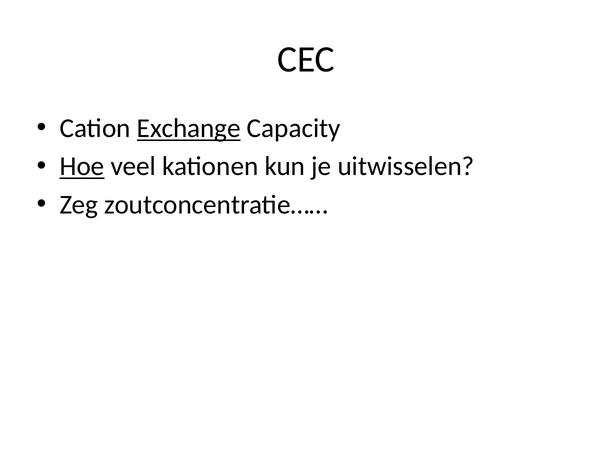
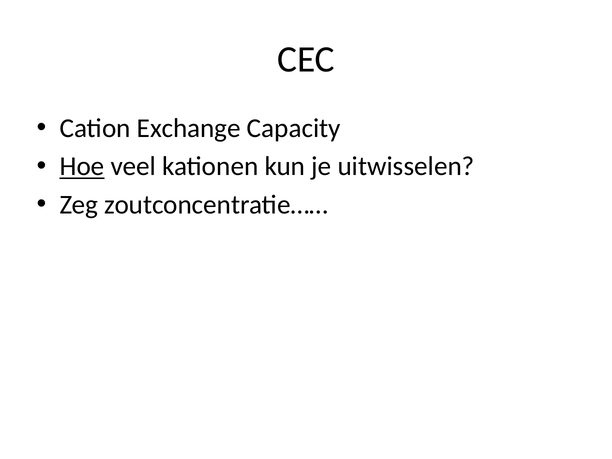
Exchange underline: present -> none (189, 128)
